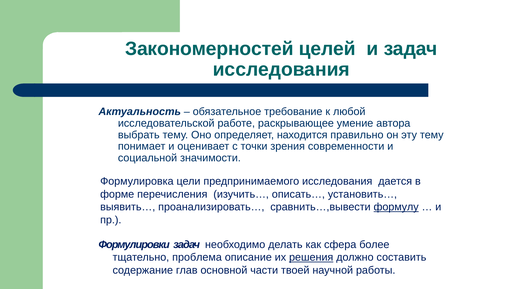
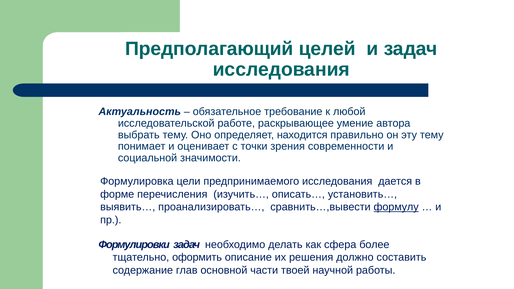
Закономерностей: Закономерностей -> Предполагающий (209, 49)
проблема: проблема -> оформить (197, 258)
решения underline: present -> none (311, 258)
